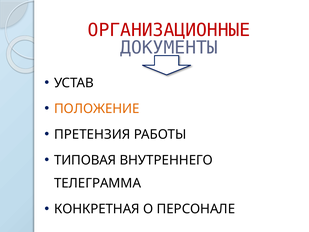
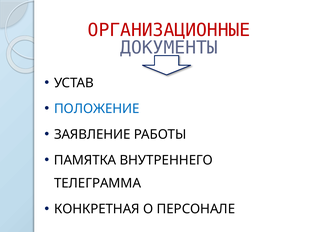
ПОЛОЖЕНИЕ colour: orange -> blue (97, 109)
ПРЕТЕНЗИЯ: ПРЕТЕНЗИЯ -> ЗАЯВЛЕНИЕ (92, 134)
ТИПОВАЯ: ТИПОВАЯ -> ПАМЯТКА (85, 160)
